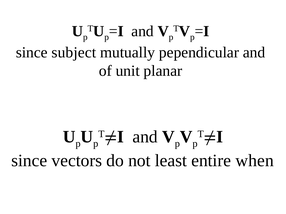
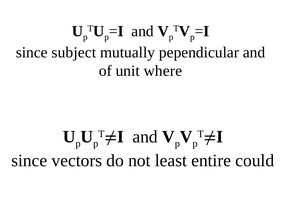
planar: planar -> where (163, 71)
when: when -> could (255, 161)
